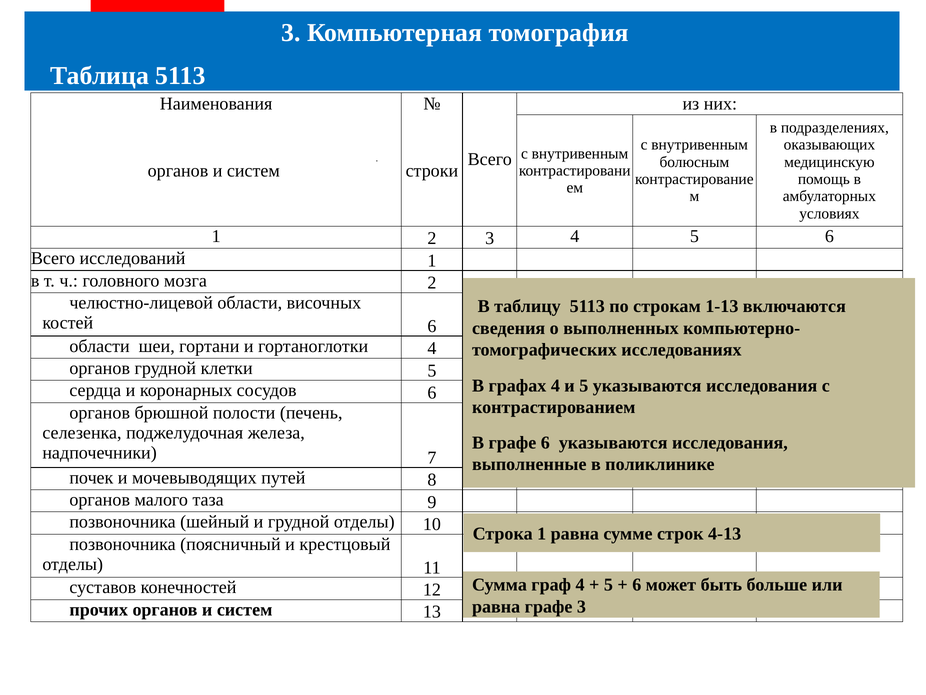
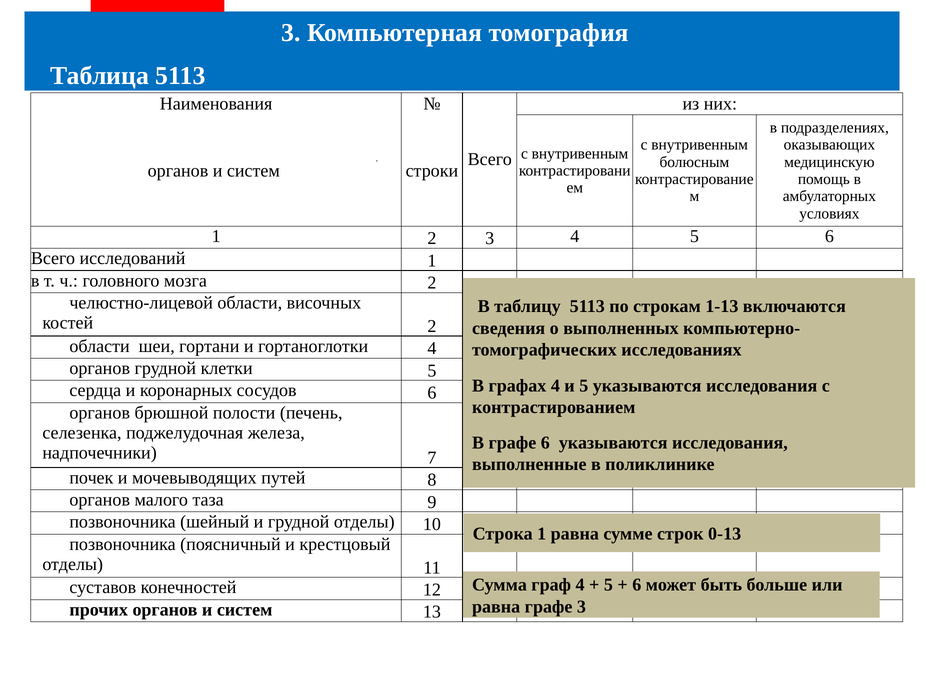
костей 6: 6 -> 2 (432, 326)
4-13: 4-13 -> 0-13 (725, 534)
